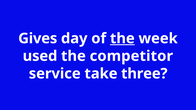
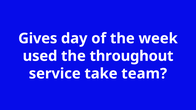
the underline: present -> none (122, 39)
competitor: competitor -> throughout (132, 56)
three: three -> team (144, 74)
